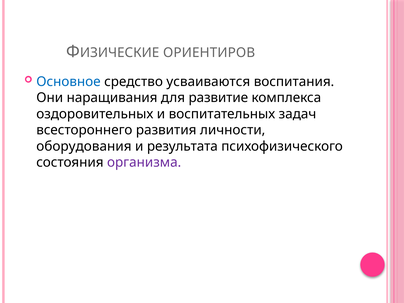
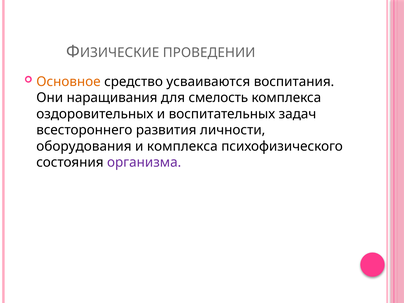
ОРИЕНТИРОВ: ОРИЕНТИРОВ -> ПРОВЕДЕНИИ (209, 53)
Основное colour: blue -> orange (68, 82)
развитие: развитие -> смелость (218, 98)
и результата: результата -> комплекса (182, 146)
